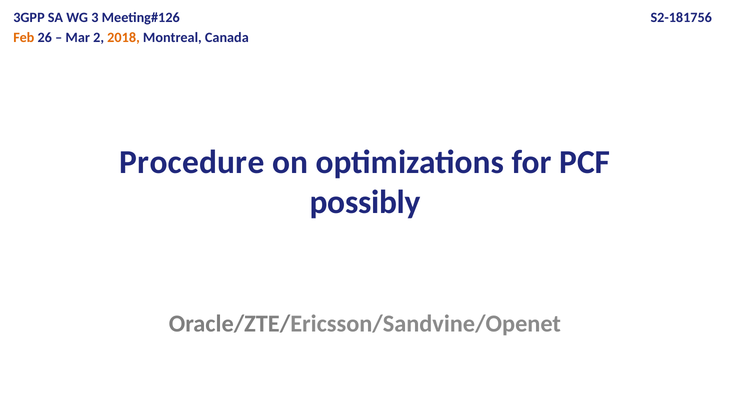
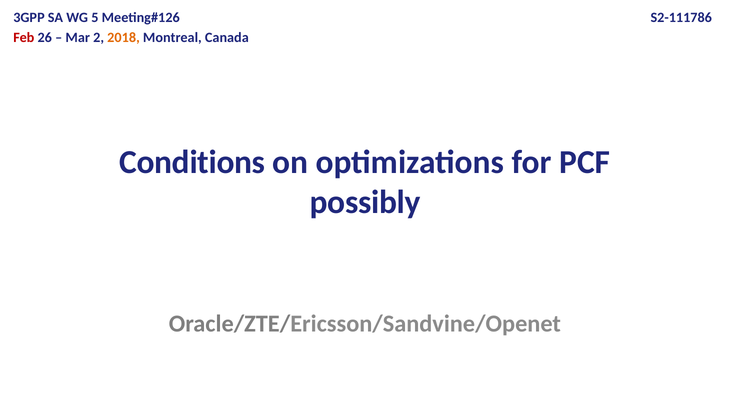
3: 3 -> 5 (95, 18)
S2-181756: S2-181756 -> S2-111786 (681, 18)
Feb colour: orange -> red (24, 38)
Procedure: Procedure -> Conditions (192, 163)
